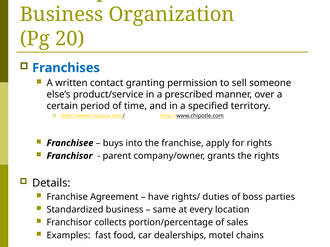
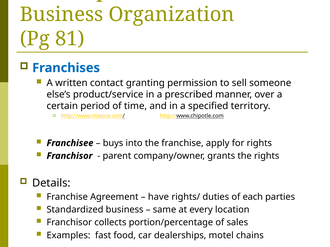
20: 20 -> 81 (70, 39)
boss: boss -> each (253, 197)
